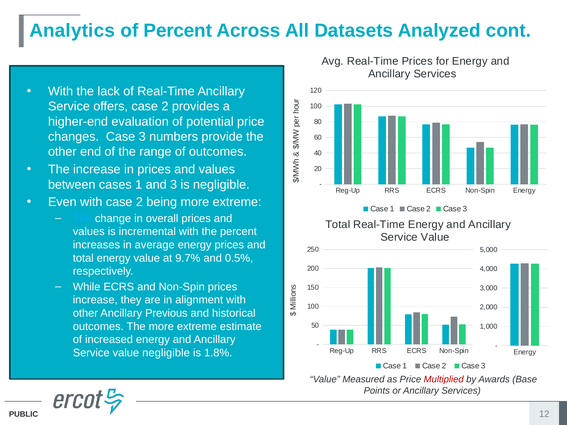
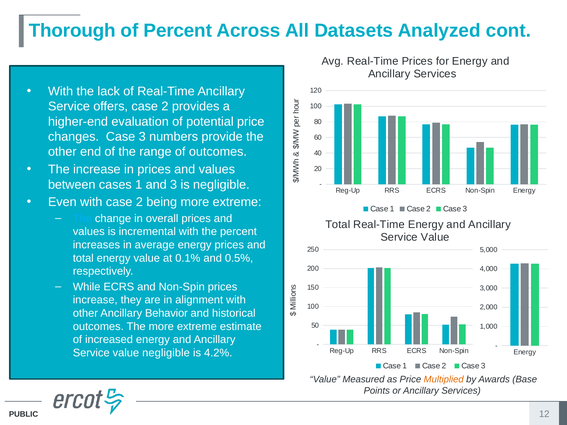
Analytics: Analytics -> Thorough (72, 31)
9.7%: 9.7% -> 0.1% (188, 258)
Previous: Previous -> Behavior (166, 313)
1.8%: 1.8% -> 4.2% (218, 353)
Multiplied colour: red -> orange (444, 380)
